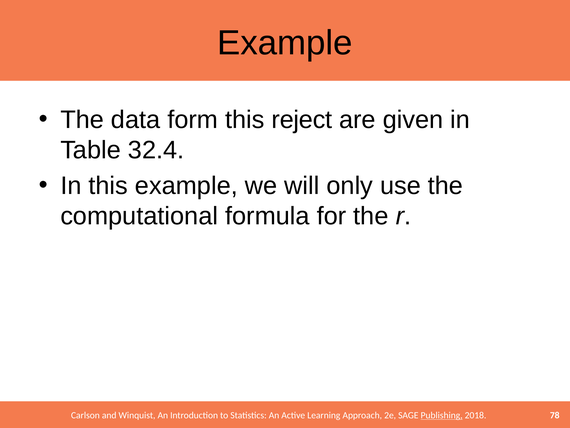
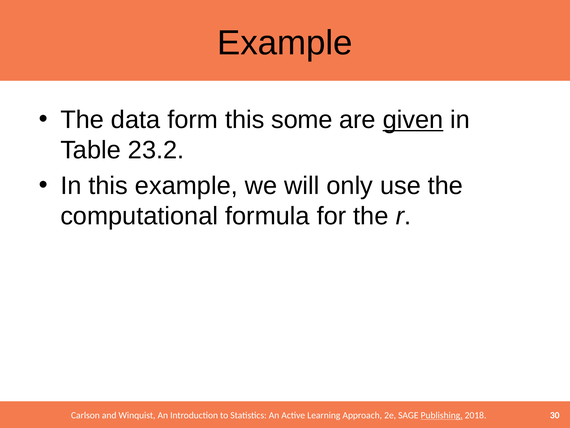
reject: reject -> some (302, 120)
given underline: none -> present (413, 120)
32.4: 32.4 -> 23.2 (156, 150)
78: 78 -> 30 (555, 415)
